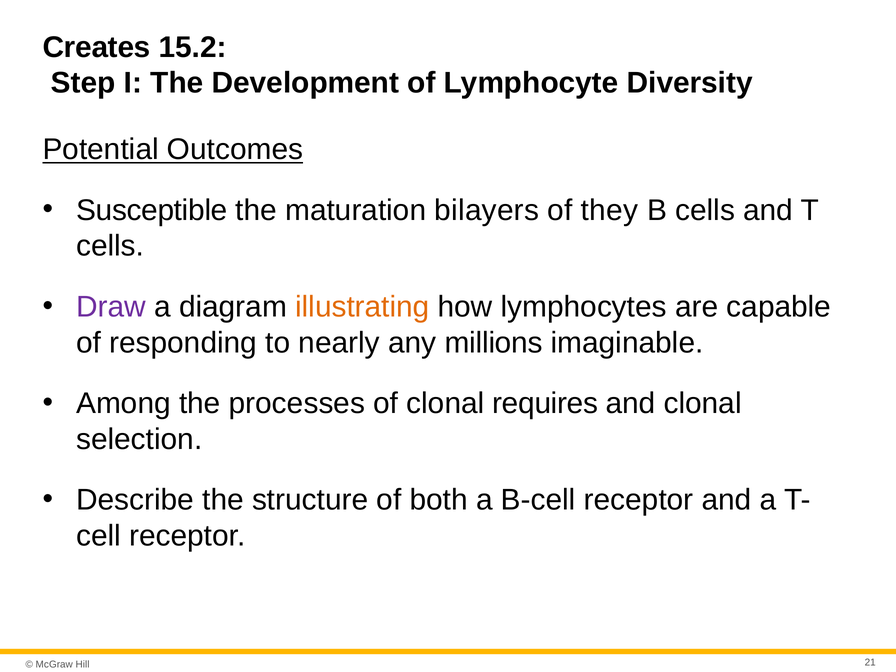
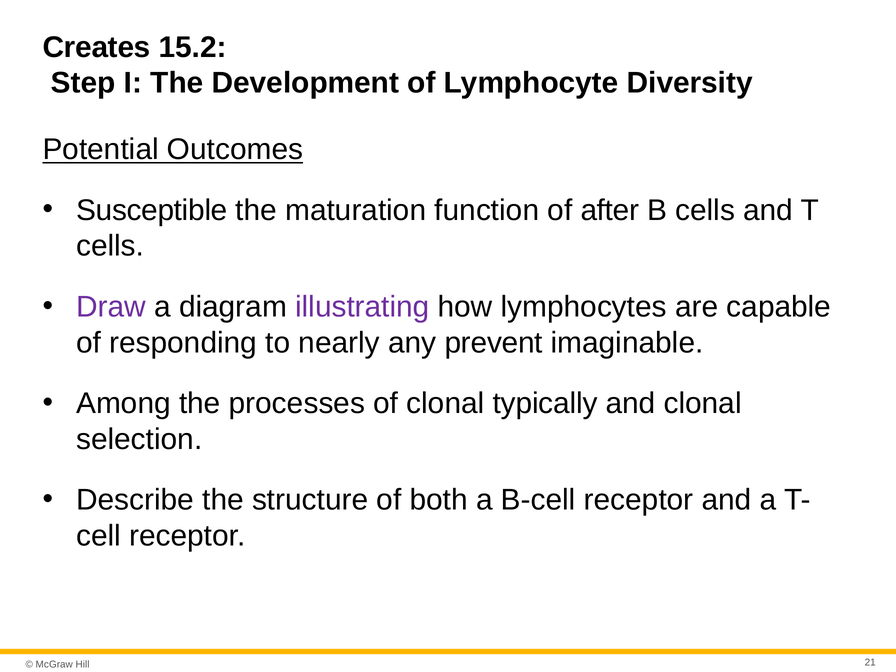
bilayers: bilayers -> function (487, 210)
they: they -> after (610, 210)
illustrating colour: orange -> purple (362, 307)
millions: millions -> prevent (494, 343)
requires: requires -> typically (545, 403)
